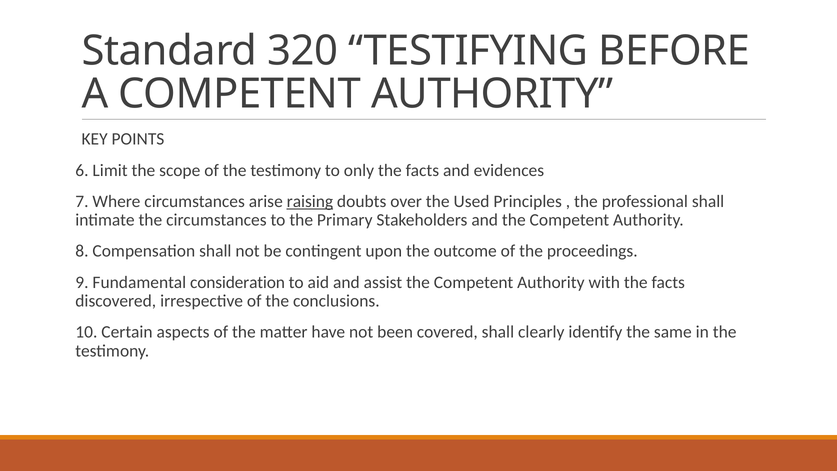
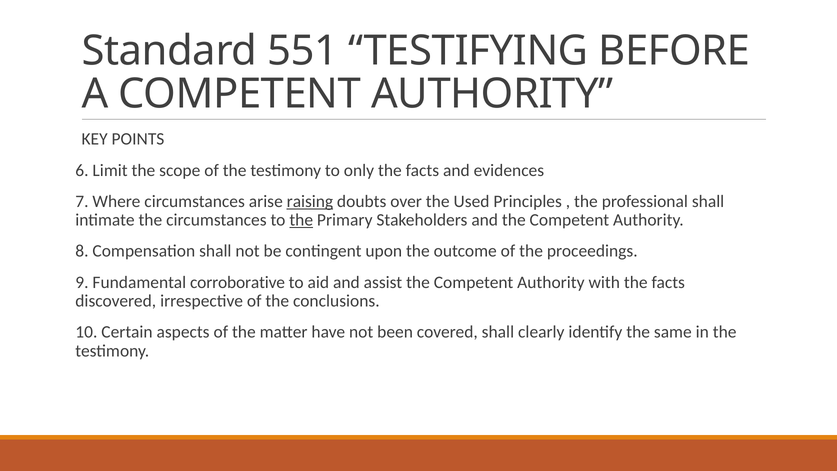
320: 320 -> 551 (303, 51)
the underline: none -> present (301, 220)
consideration: consideration -> corroborative (238, 282)
